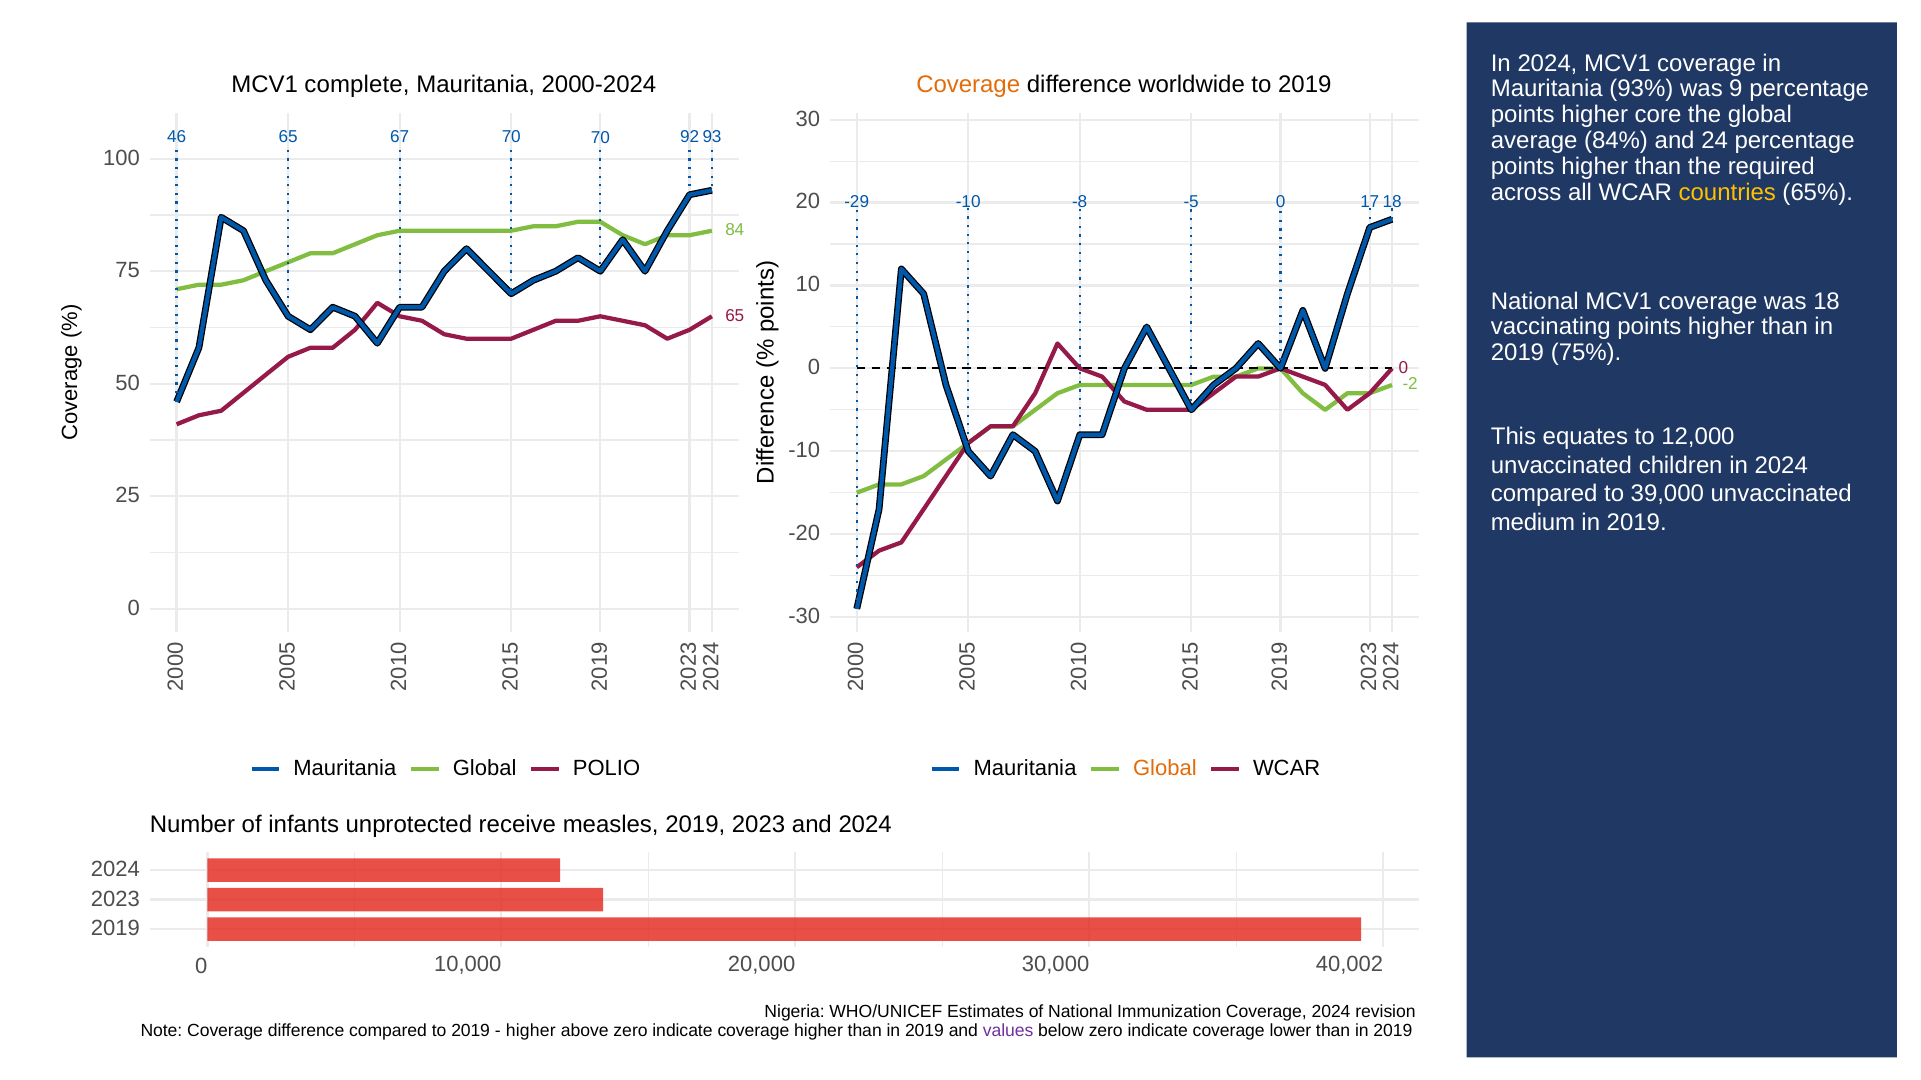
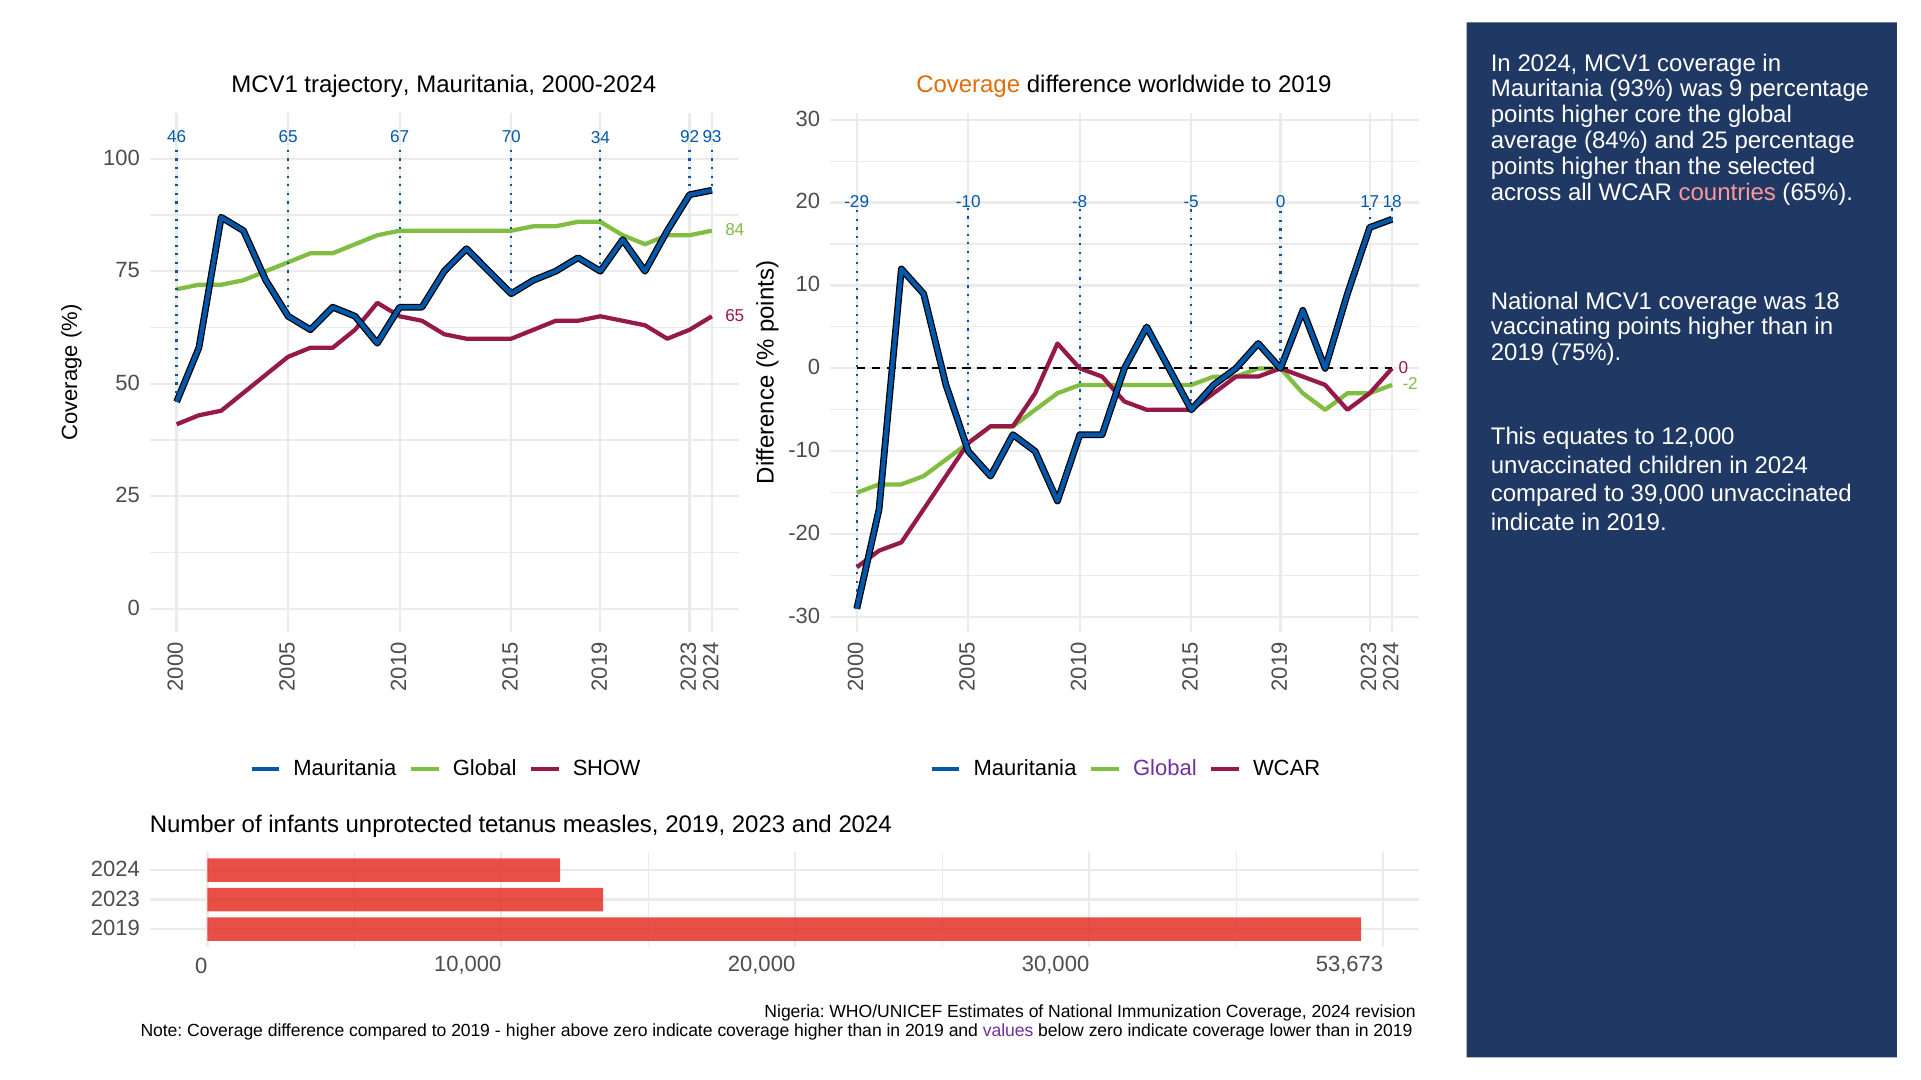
complete: complete -> trajectory (357, 85)
70 70: 70 -> 34 (600, 137)
and 24: 24 -> 25 (1715, 141)
required: required -> selected (1771, 167)
countries colour: yellow -> pink (1727, 193)
medium: medium -> indicate (1533, 523)
POLIO: POLIO -> SHOW (607, 768)
Global colour: orange -> purple (1165, 768)
receive: receive -> tetanus (517, 825)
40,002: 40,002 -> 53,673 (1350, 965)
